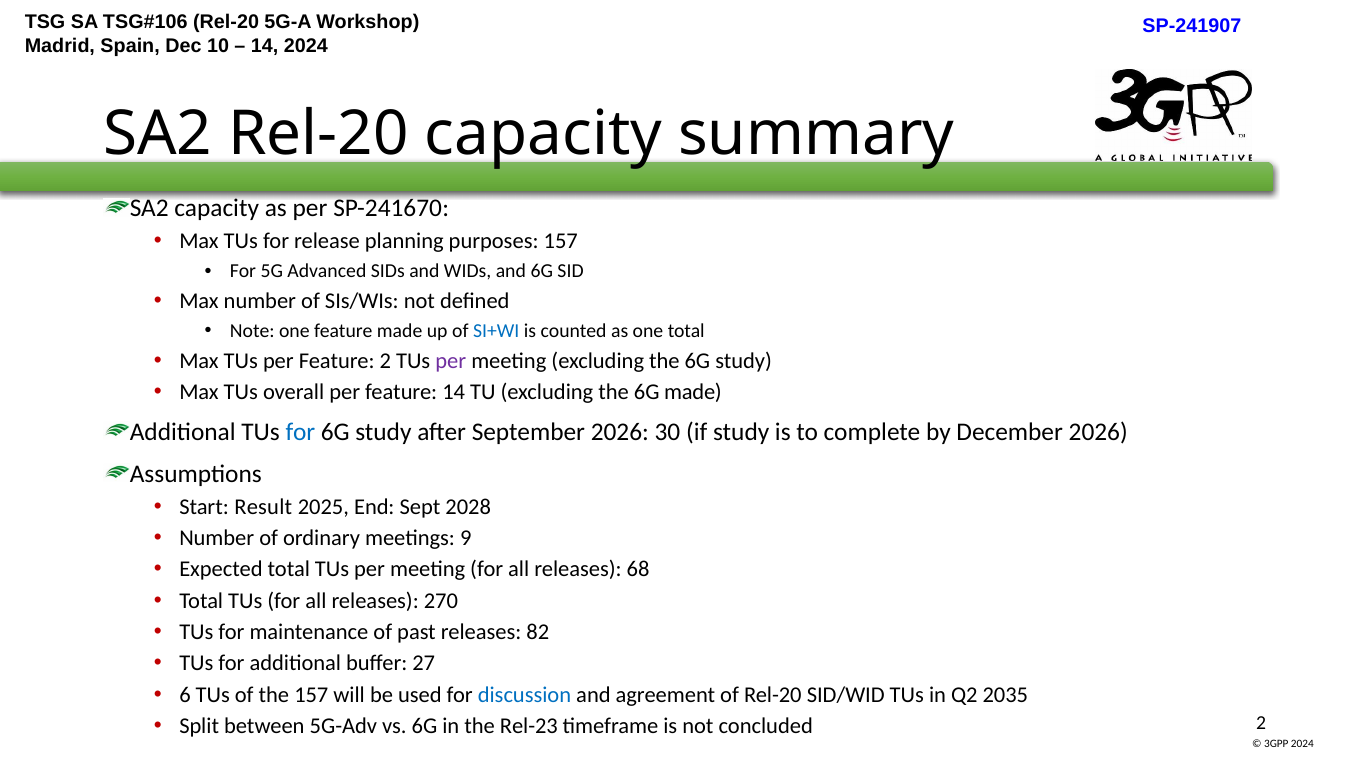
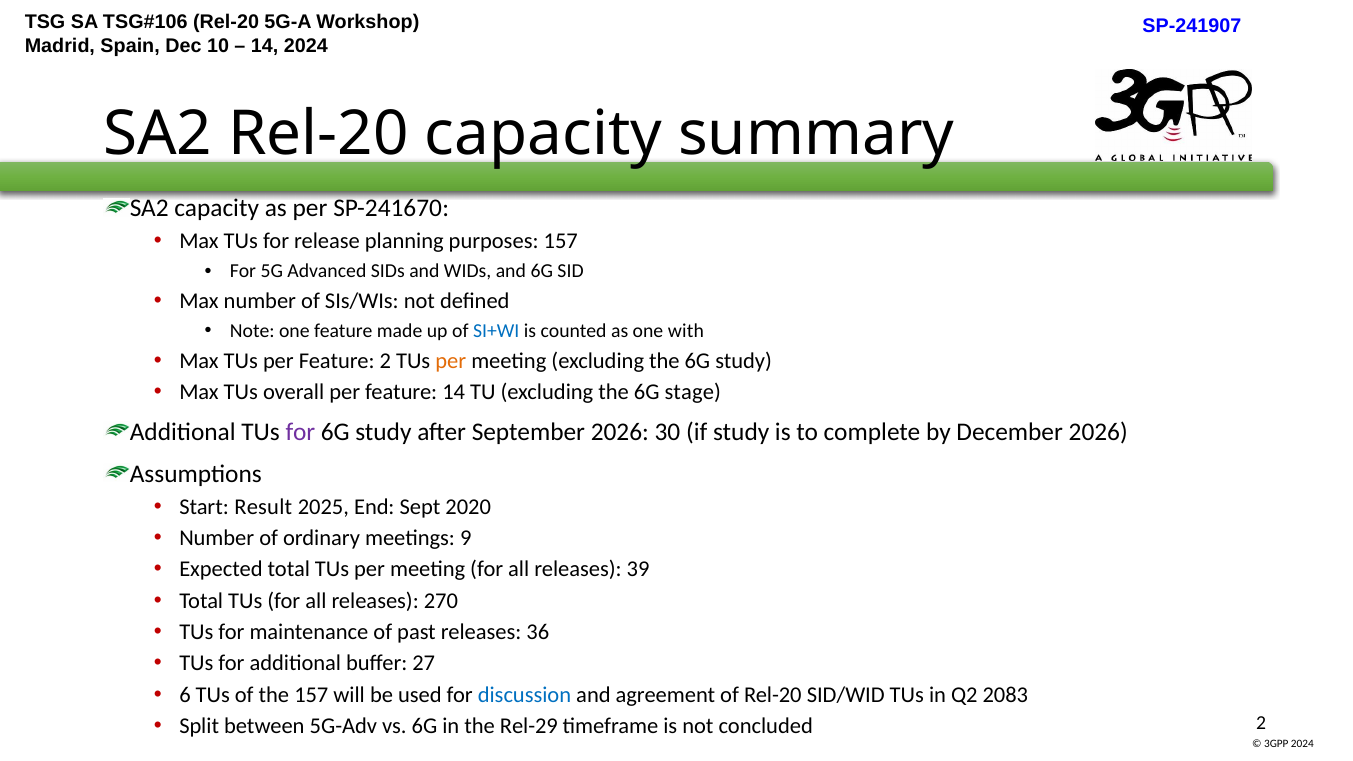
one total: total -> with (686, 331)
per colour: purple -> orange (451, 361)
6G made: made -> stage (693, 392)
for colour: blue -> purple (300, 432)
2028: 2028 -> 2020 (468, 507)
68: 68 -> 39 (638, 569)
82: 82 -> 36 (538, 632)
2035: 2035 -> 2083 (1005, 695)
Rel-23: Rel-23 -> Rel-29 (529, 726)
